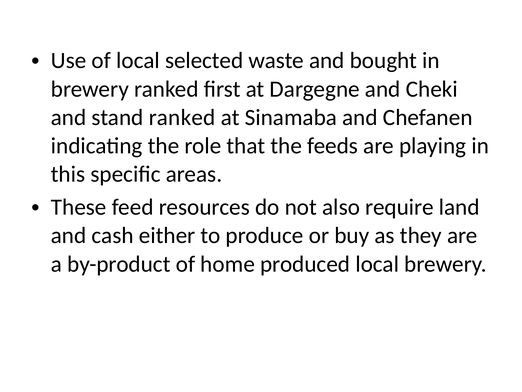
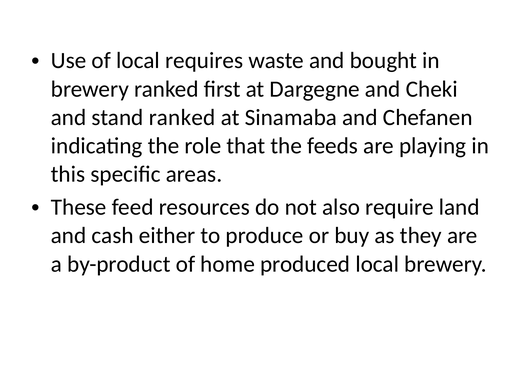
selected: selected -> requires (204, 61)
